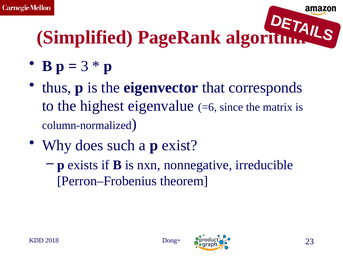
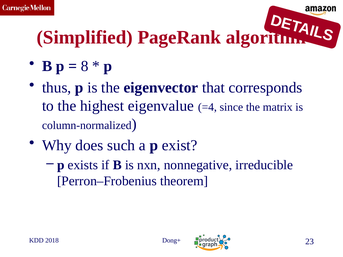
3: 3 -> 8 (85, 66)
=6: =6 -> =4 (207, 107)
